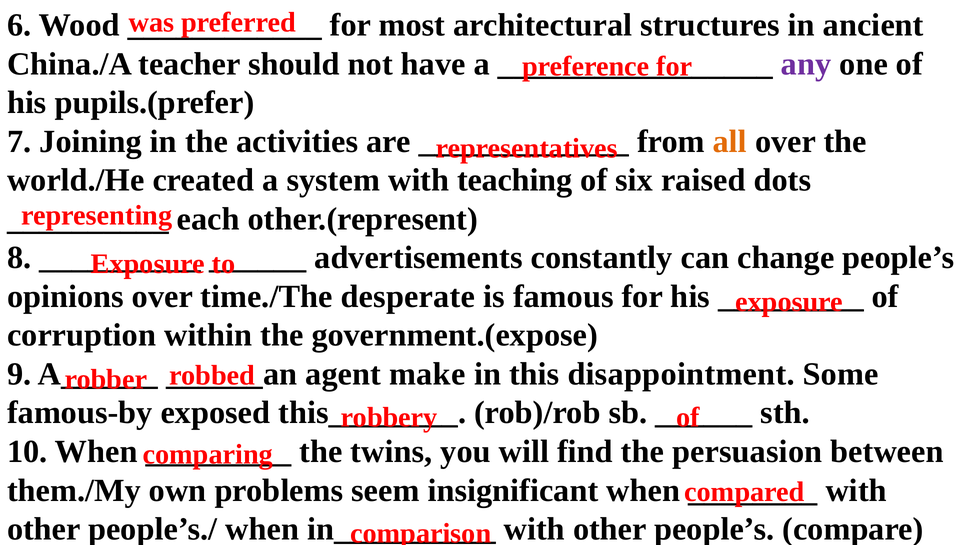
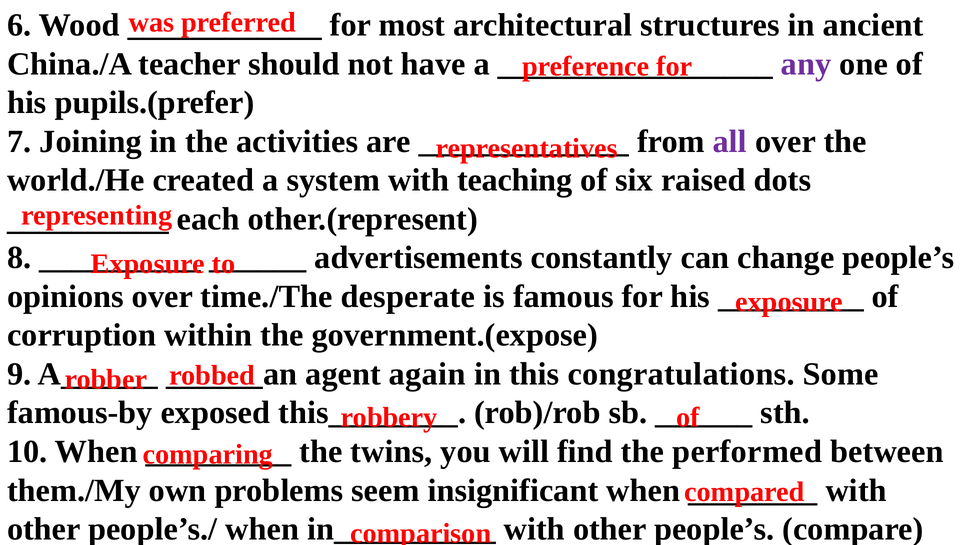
all colour: orange -> purple (730, 142)
make: make -> again (427, 374)
disappointment: disappointment -> congratulations (681, 374)
persuasion: persuasion -> performed (747, 452)
